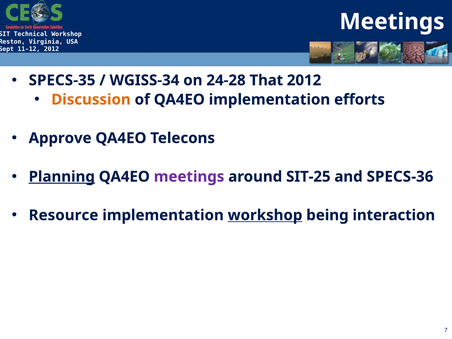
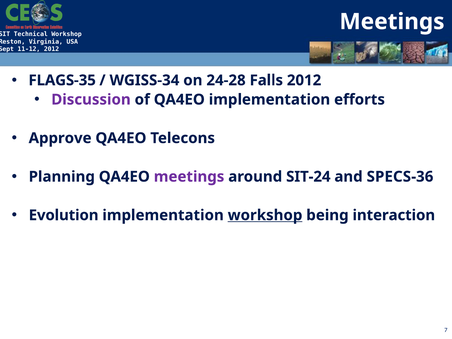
SPECS-35: SPECS-35 -> FLAGS-35 (62, 80)
That: That -> Falls (266, 80)
Discussion colour: orange -> purple (91, 100)
Planning underline: present -> none (62, 177)
SIT-25: SIT-25 -> SIT-24 (308, 177)
Resource: Resource -> Evolution (64, 215)
